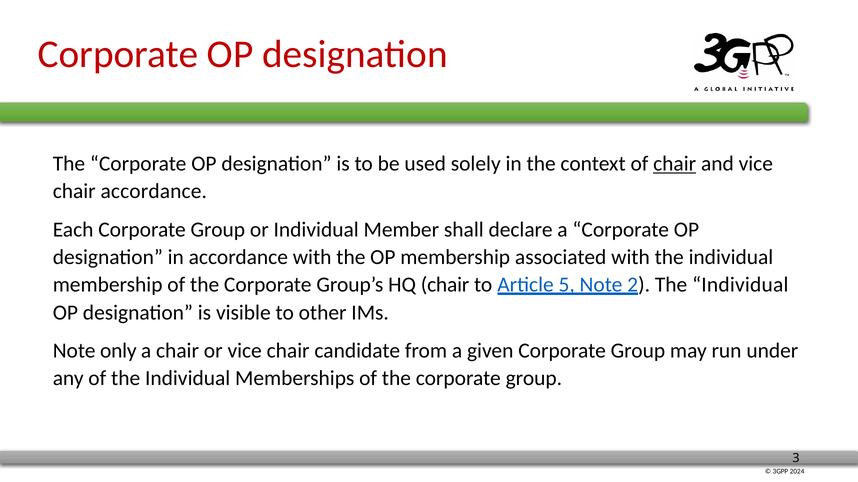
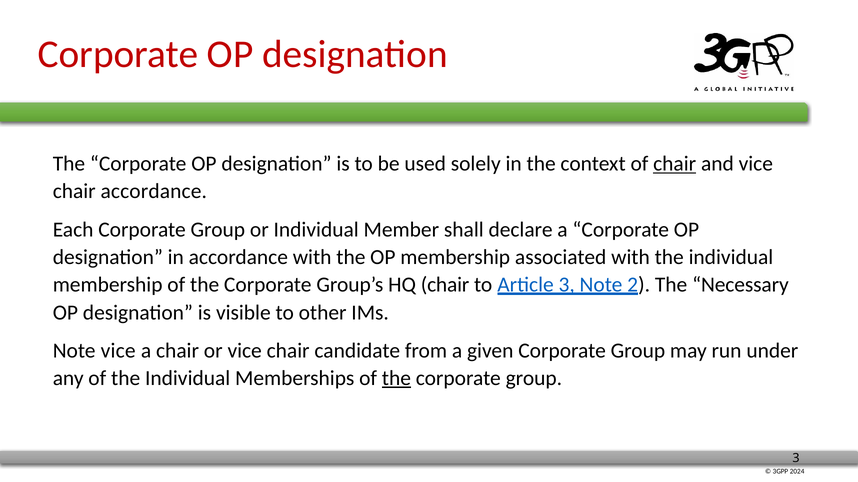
Article 5: 5 -> 3 (567, 285)
2 The Individual: Individual -> Necessary (740, 285)
Note only: only -> vice (118, 351)
the underline: none -> present (396, 379)
